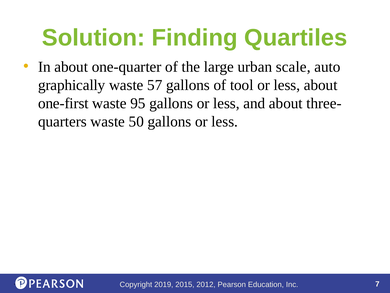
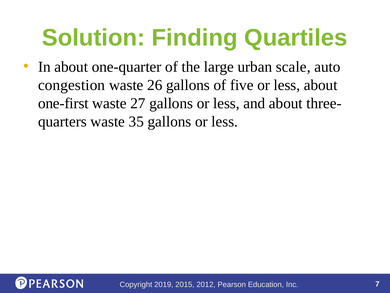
graphically: graphically -> congestion (72, 85)
57: 57 -> 26 (155, 85)
tool: tool -> five (242, 85)
95: 95 -> 27 (138, 103)
50: 50 -> 35 (136, 121)
